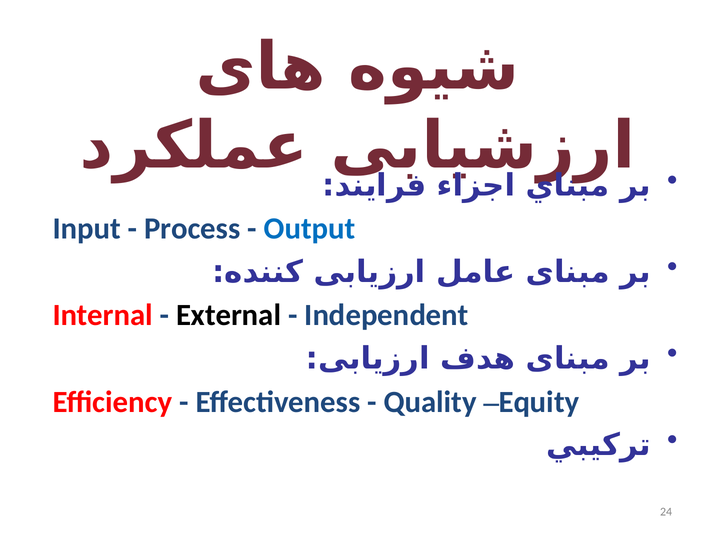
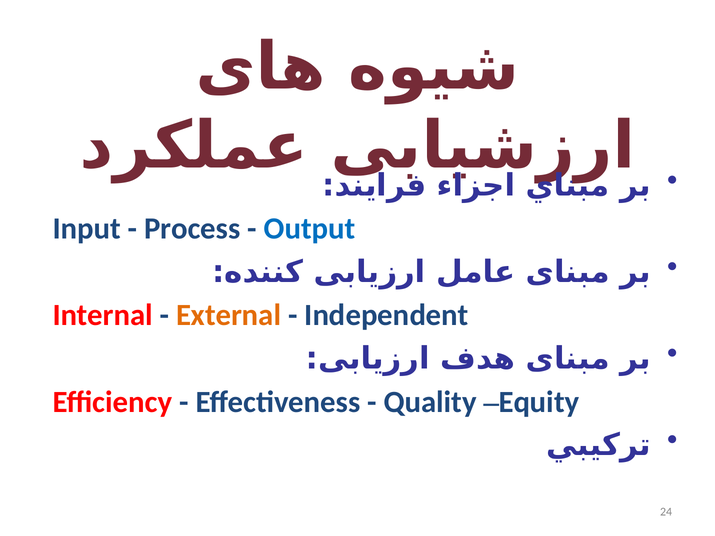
External colour: black -> orange (229, 315)
